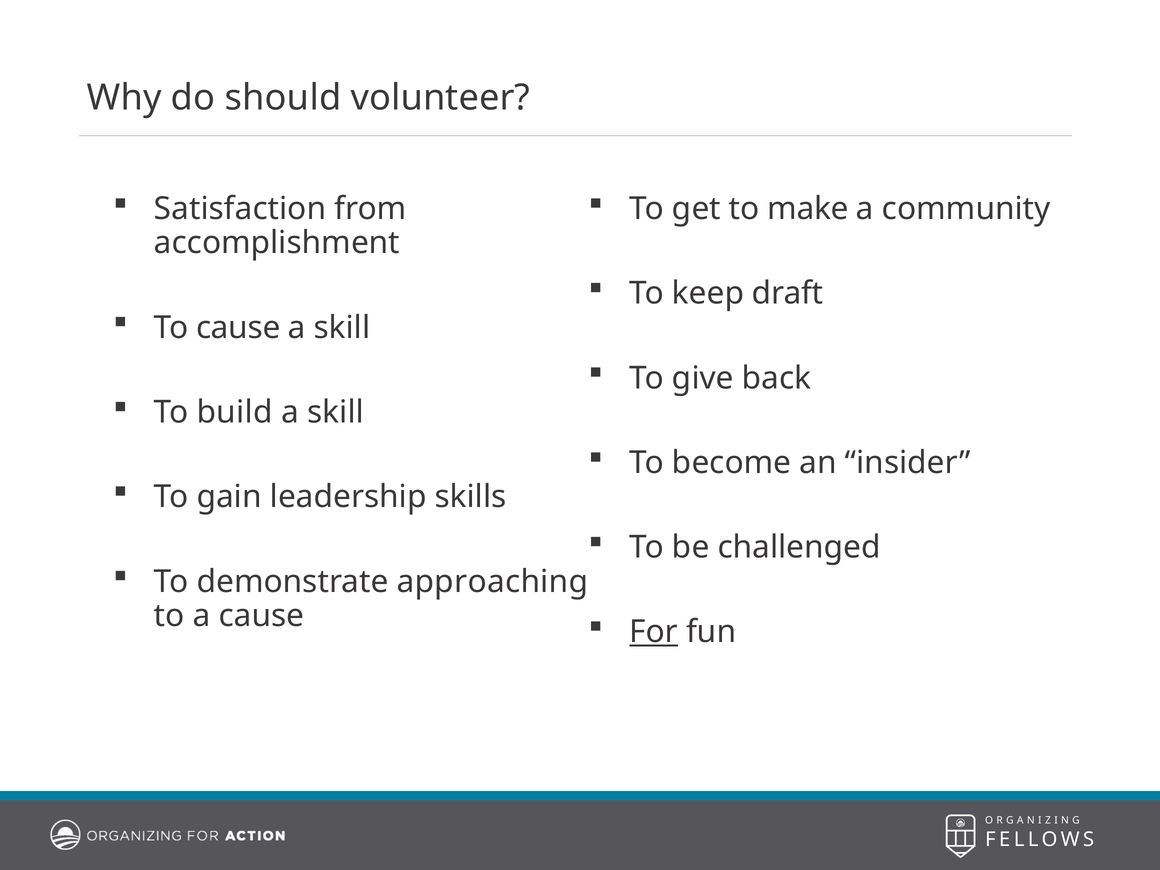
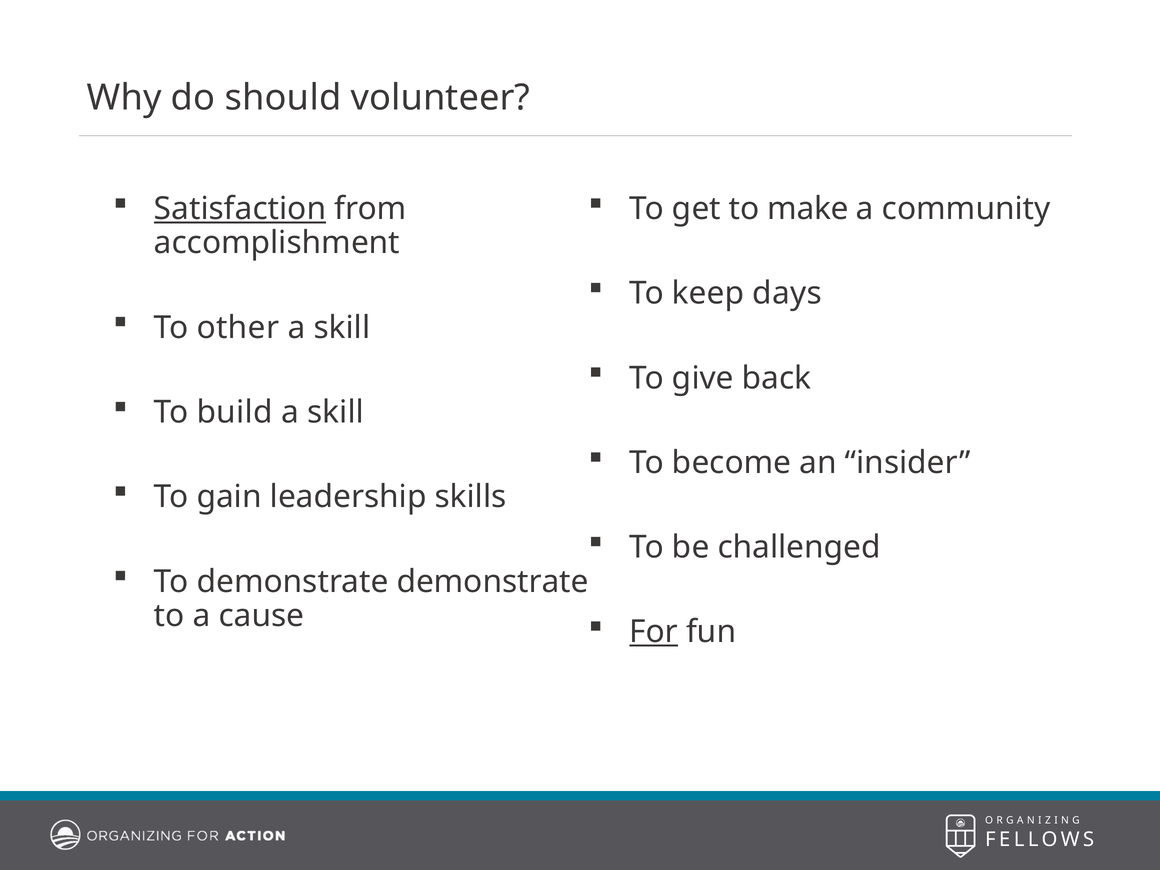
Satisfaction underline: none -> present (240, 209)
draft: draft -> days (787, 293)
To cause: cause -> other (238, 328)
demonstrate approaching: approaching -> demonstrate (493, 582)
